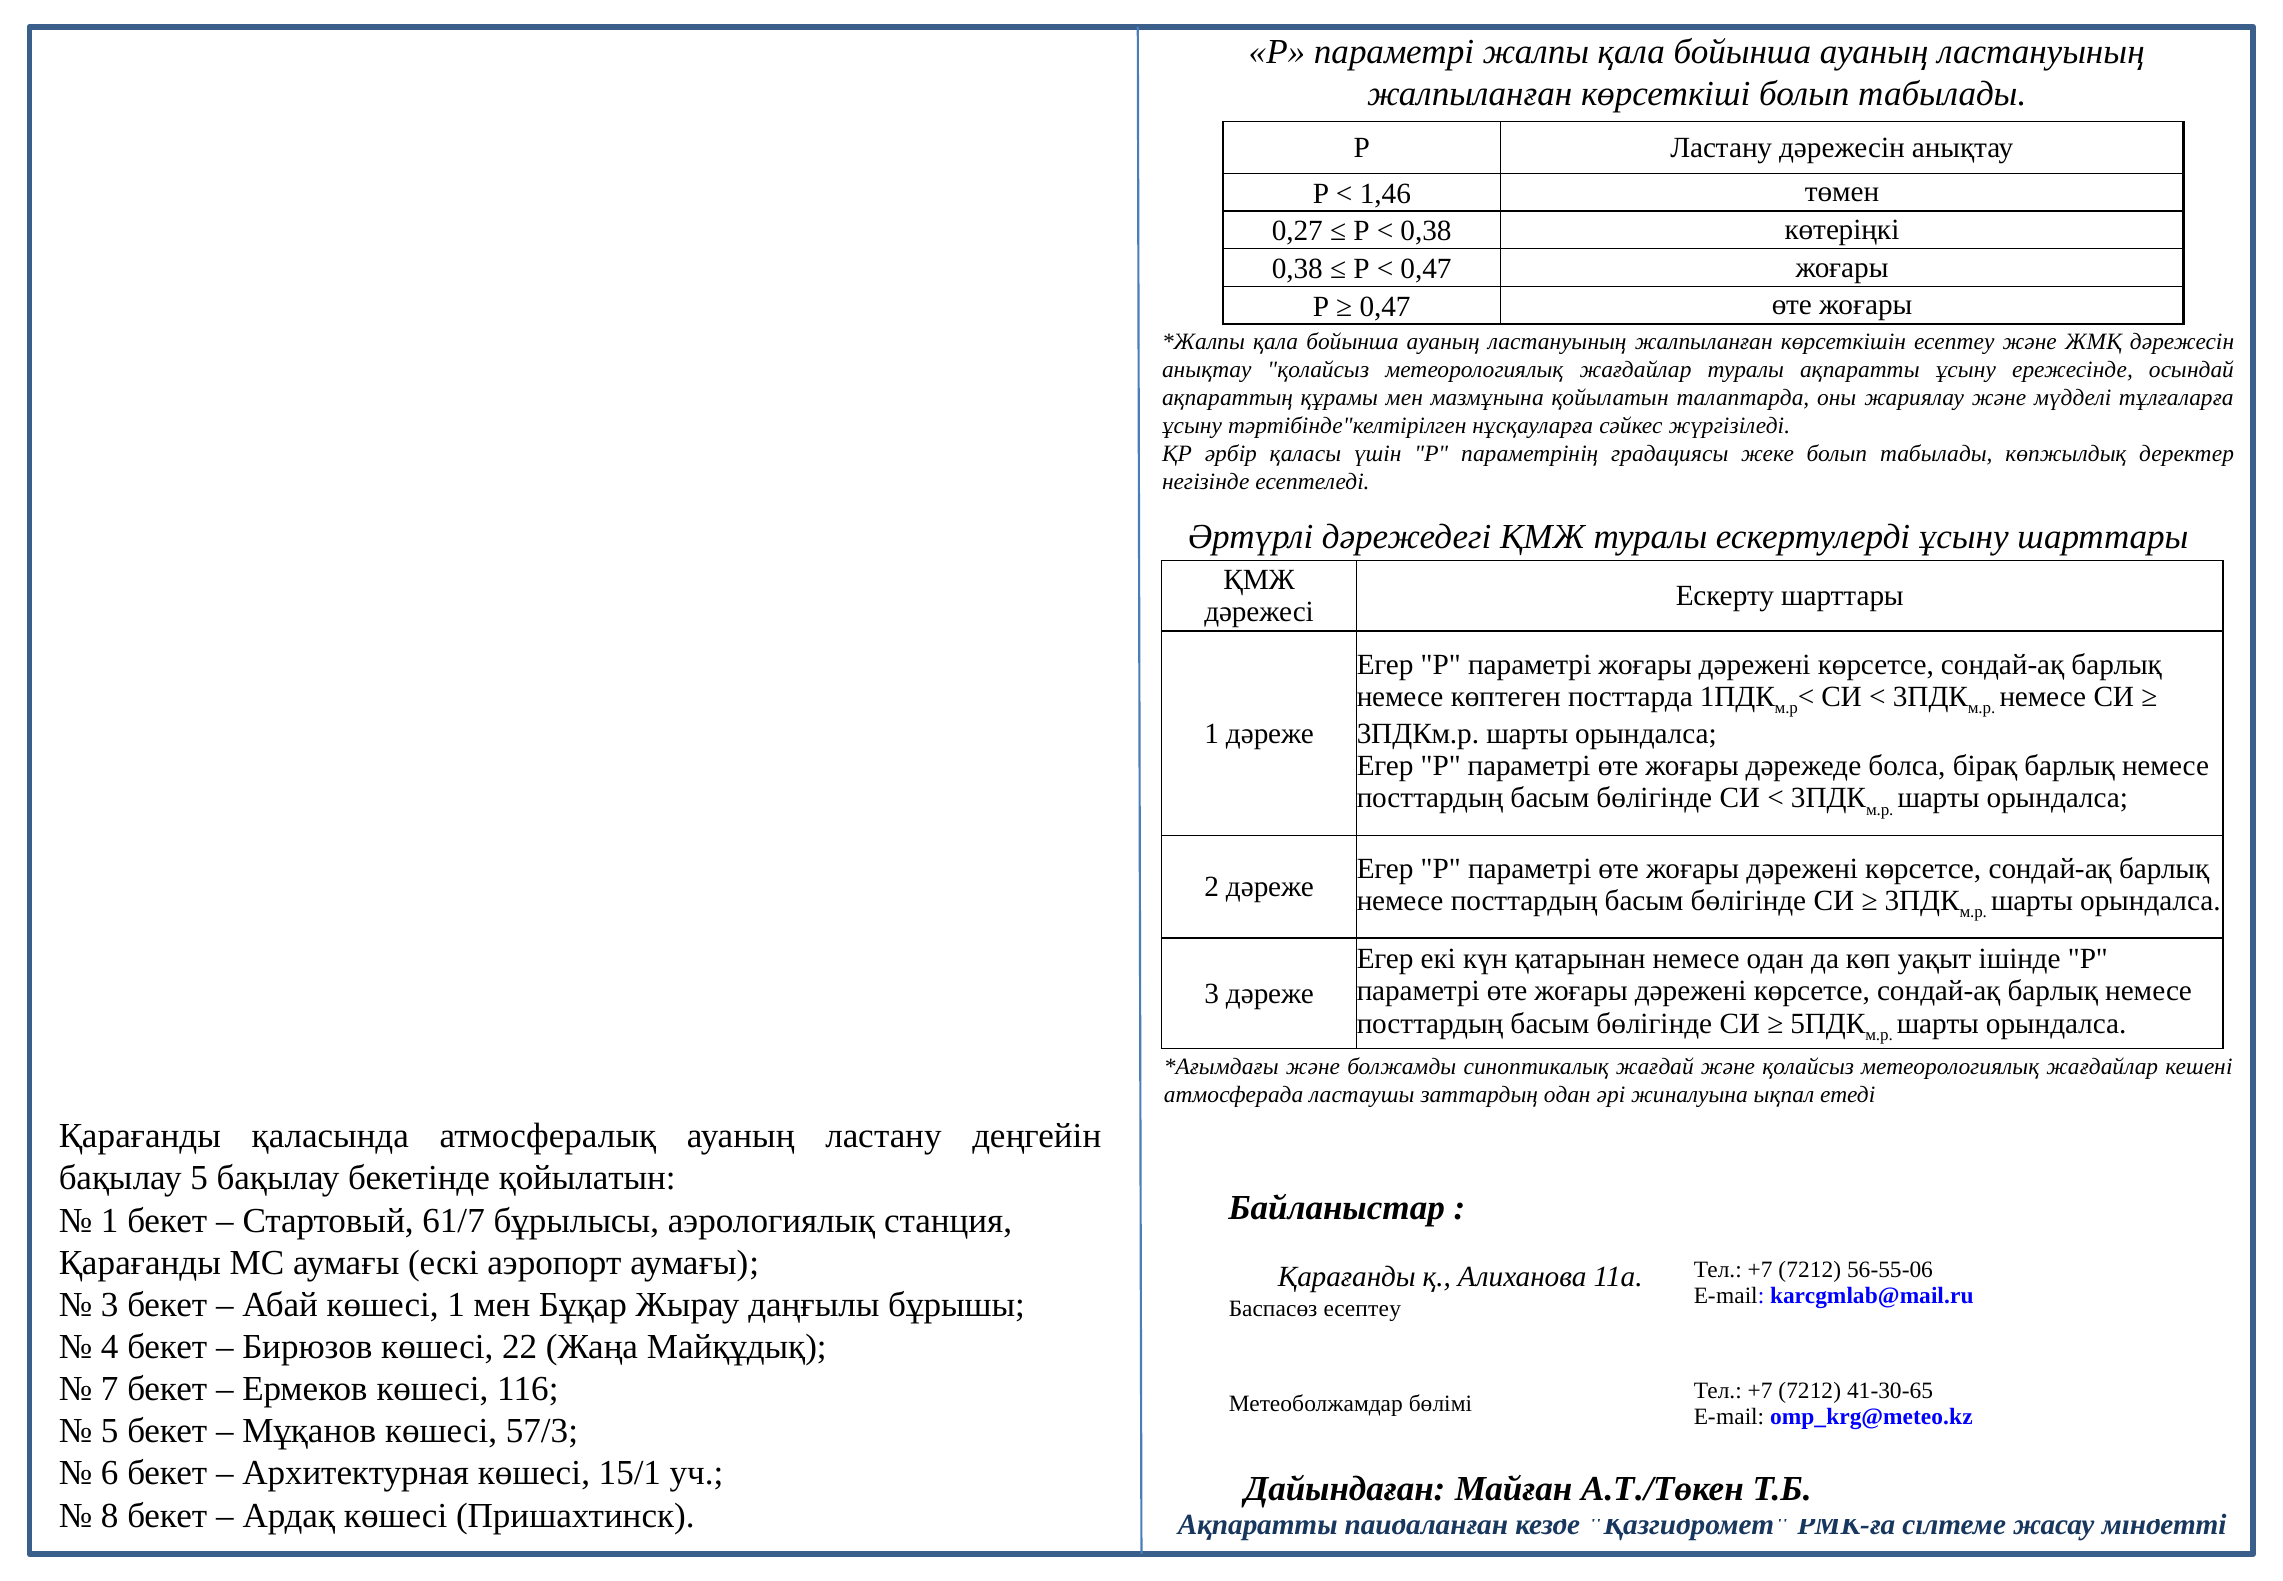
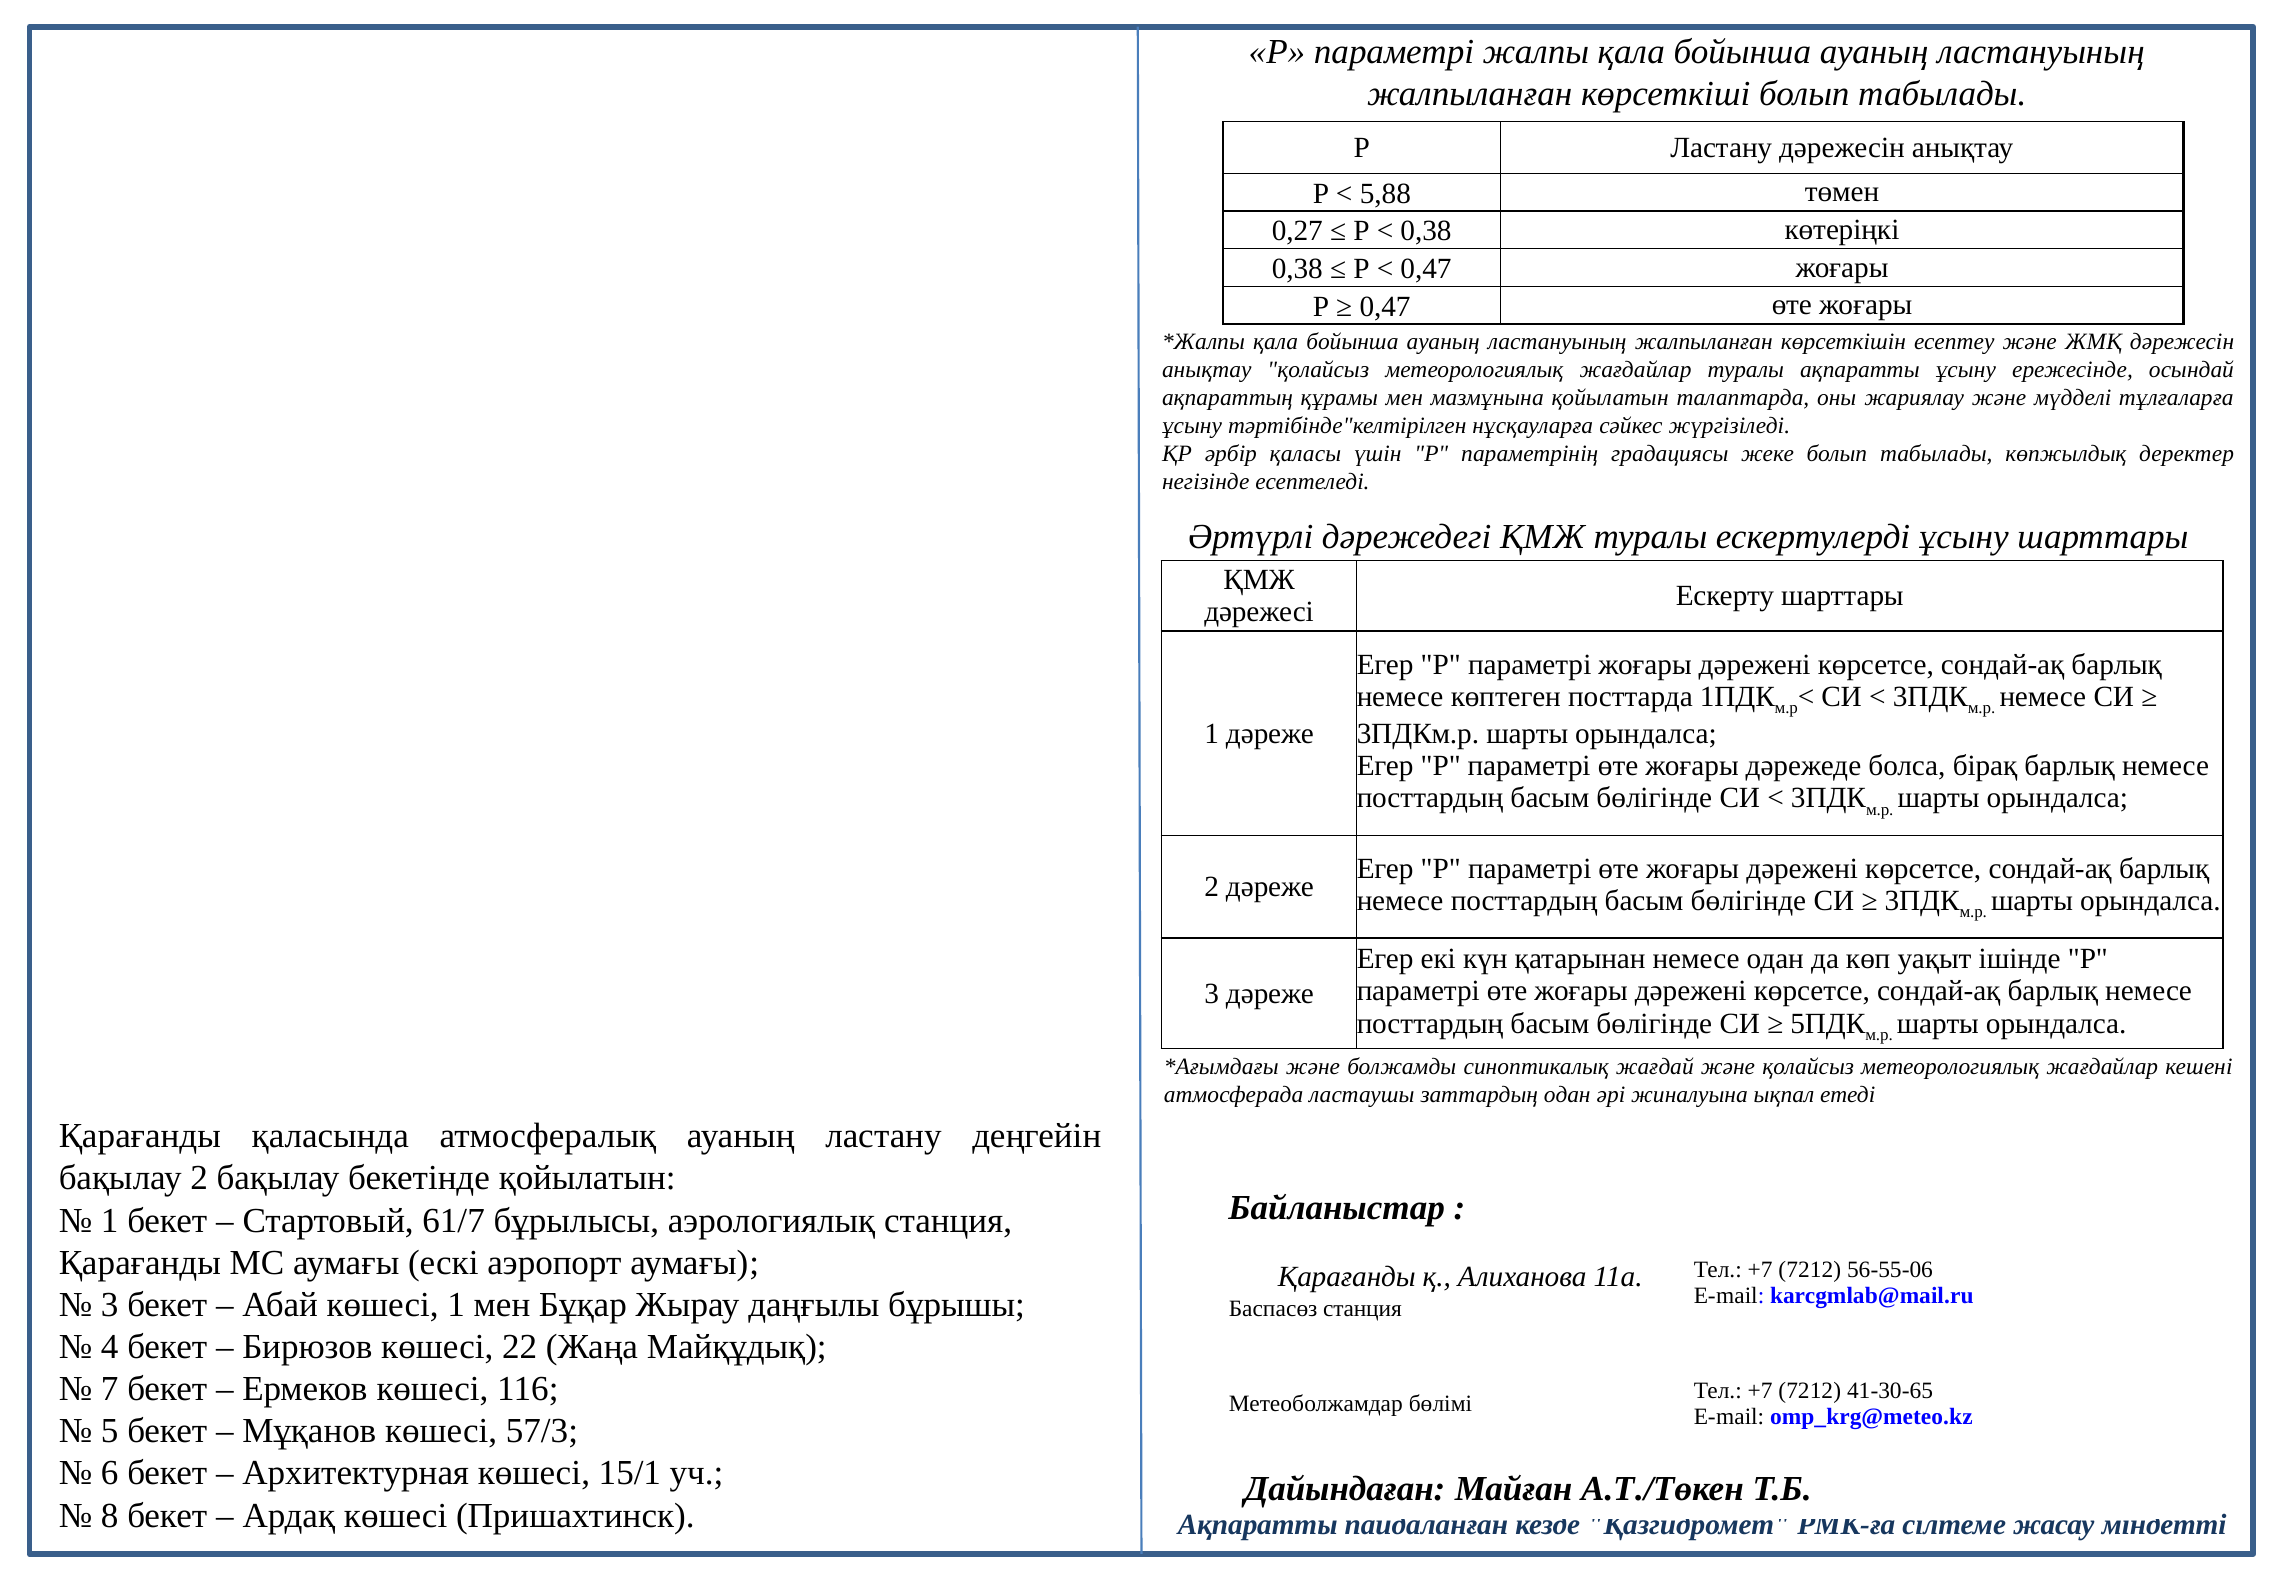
1,46: 1,46 -> 5,88 (1385, 193)
бақылау 5: 5 -> 2 (199, 1178)
Баспасөз есептеу: есептеу -> станция (1362, 1308)
